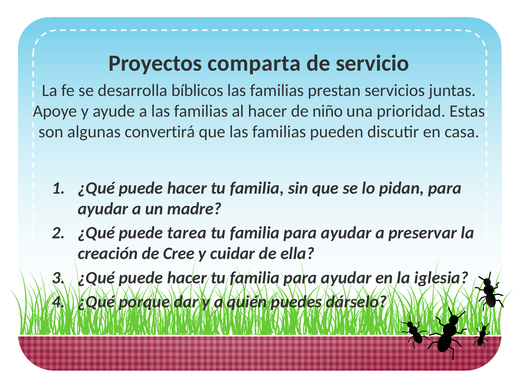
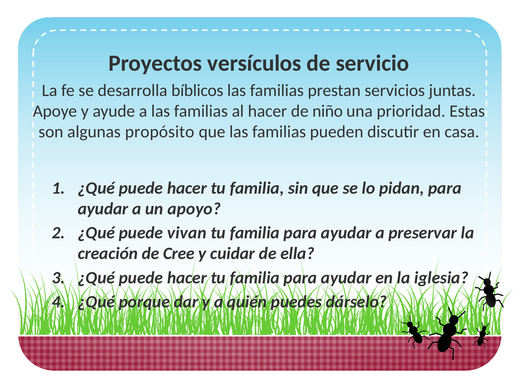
comparta: comparta -> versículos (254, 63)
convertirá: convertirá -> propósito (160, 132)
madre: madre -> apoyo (194, 209)
tarea: tarea -> vivan (187, 233)
